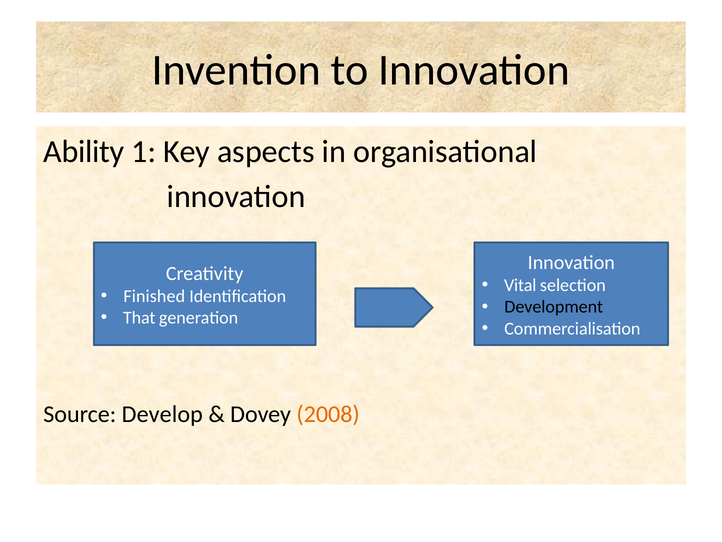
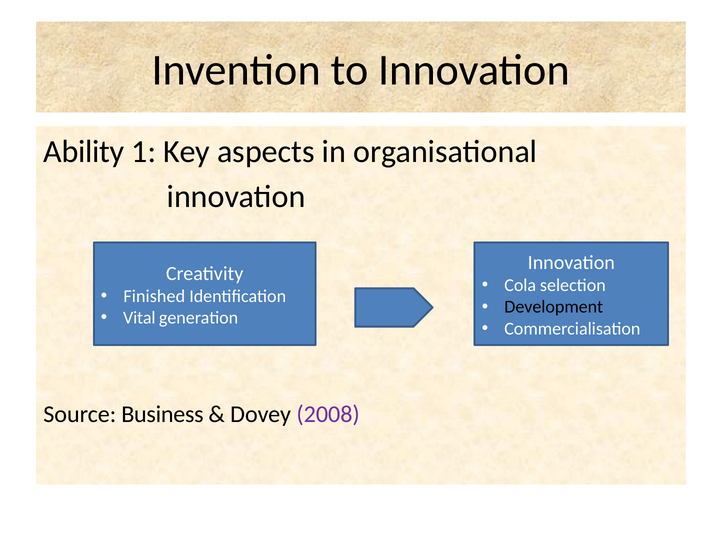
Vital: Vital -> Cola (520, 285)
That: That -> Vital (139, 318)
Develop: Develop -> Business (162, 414)
2008 colour: orange -> purple (328, 414)
